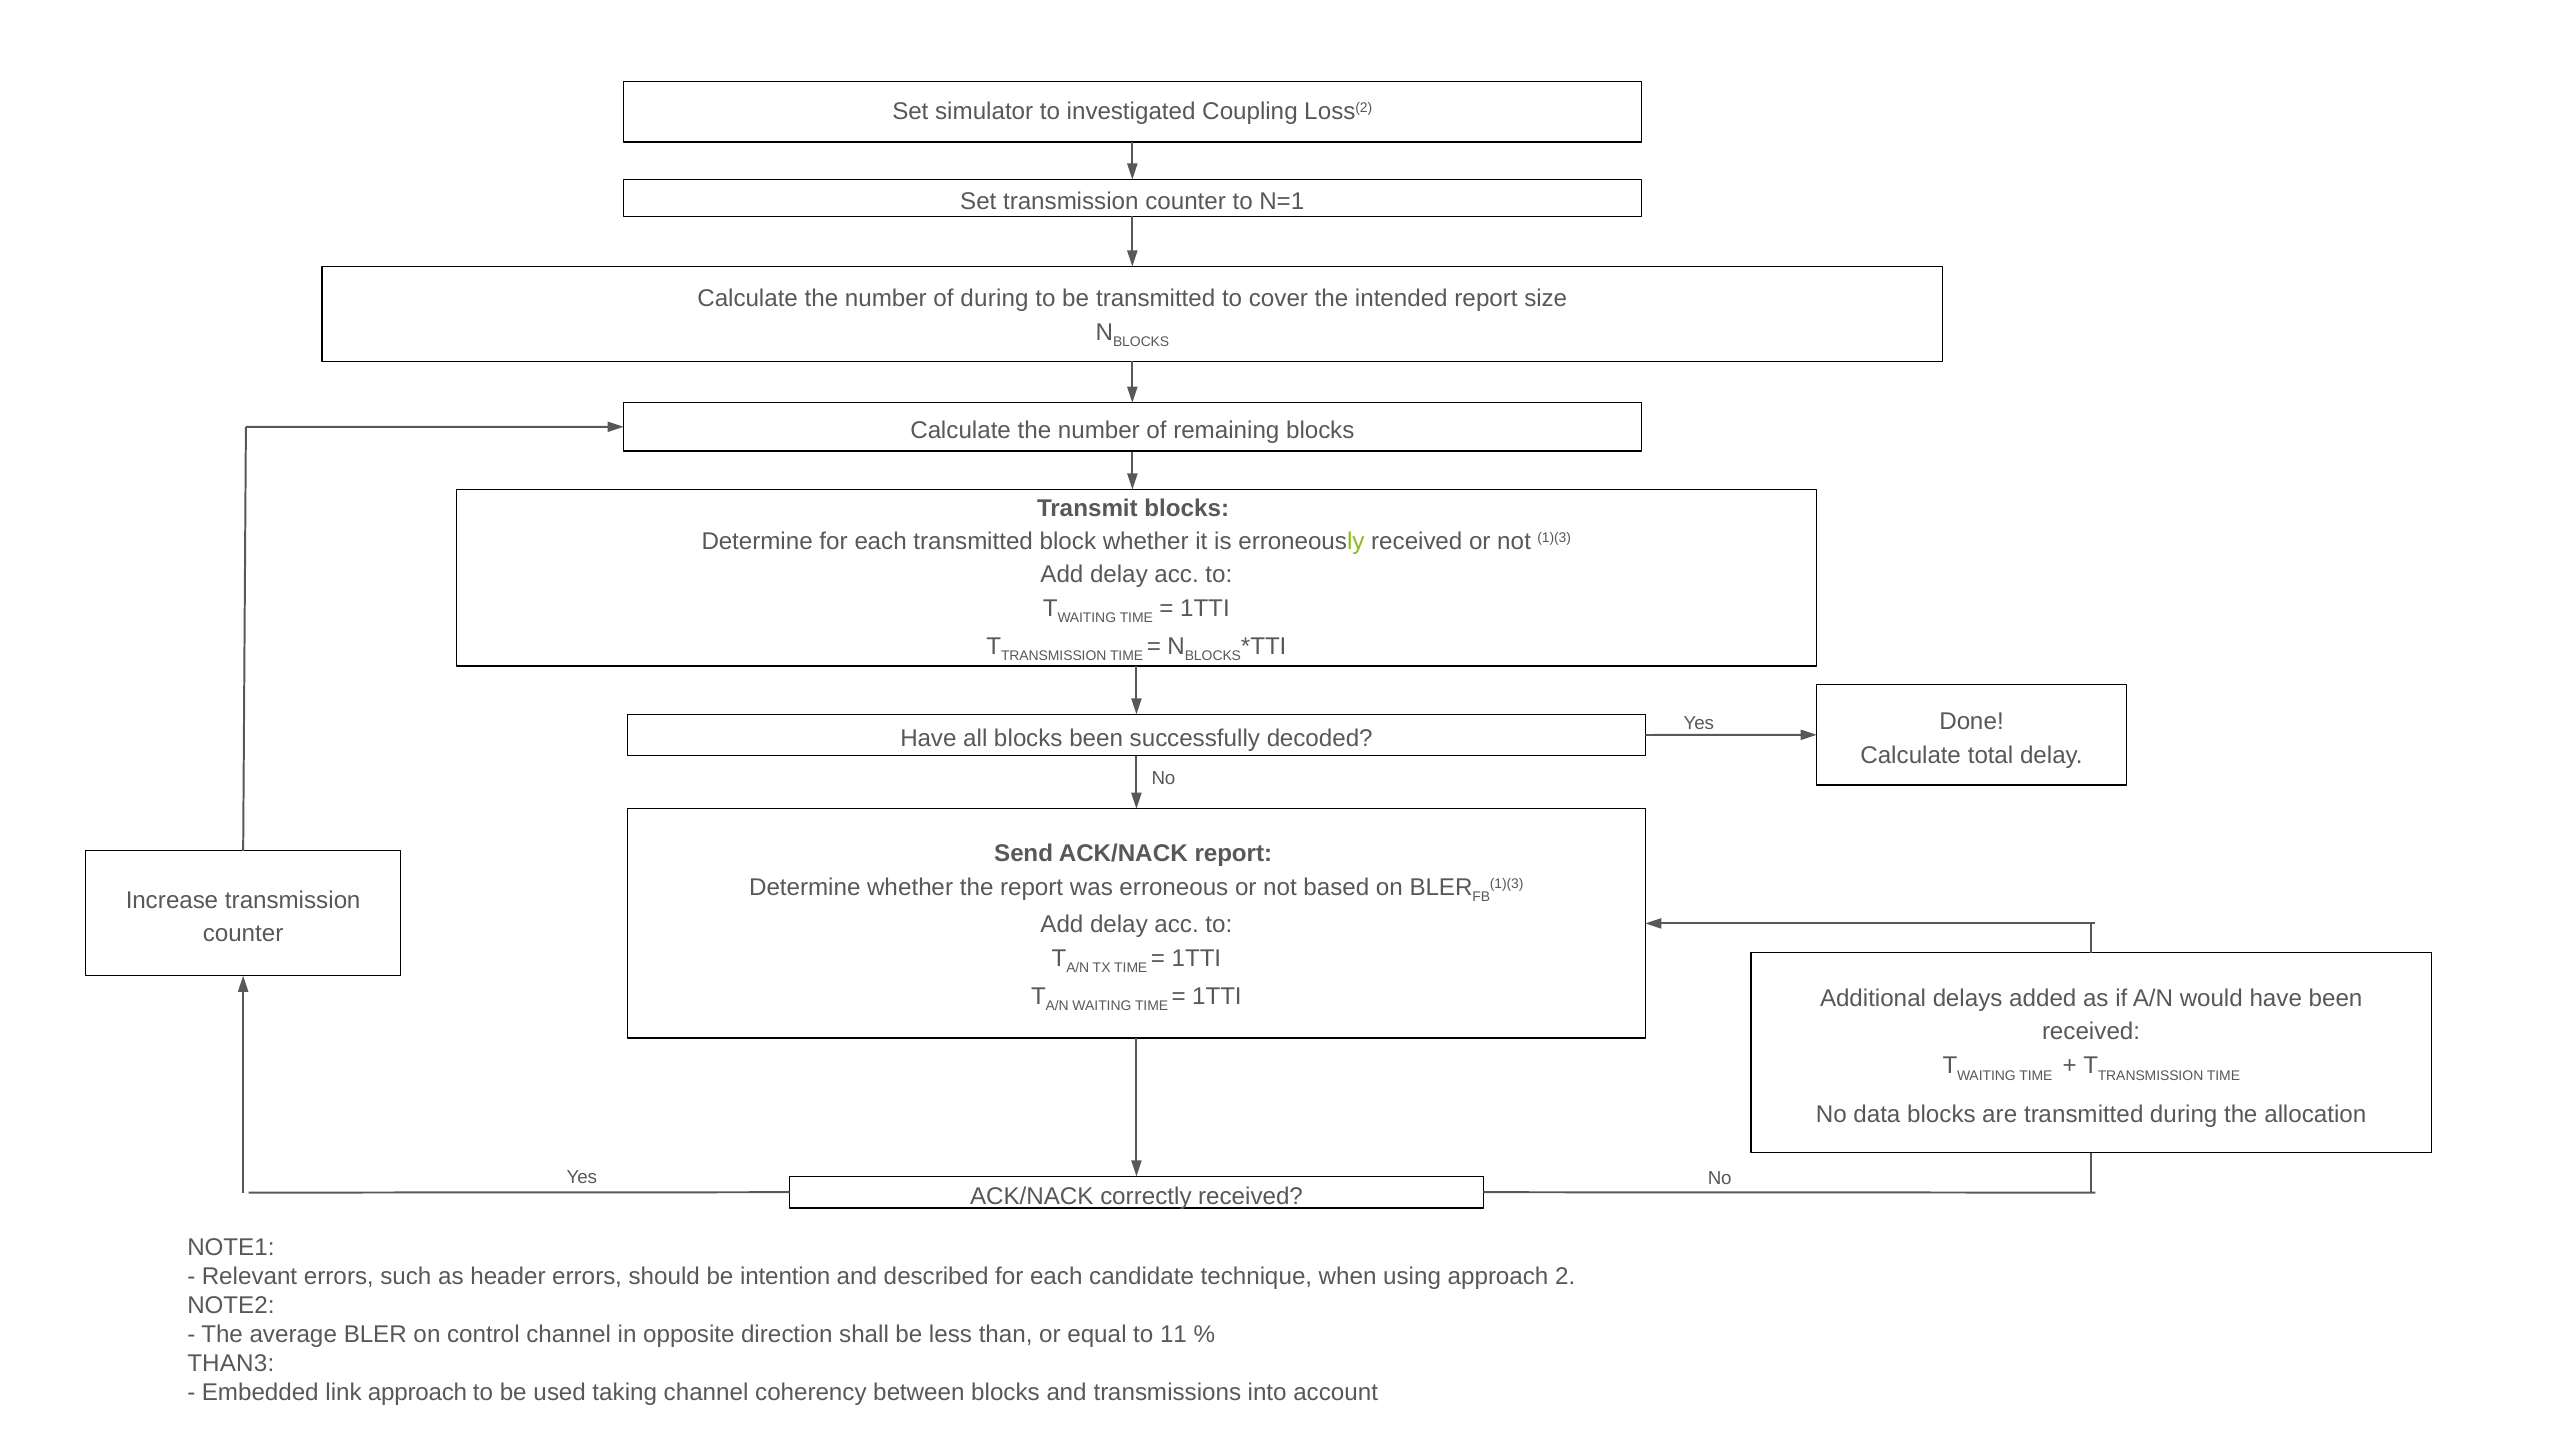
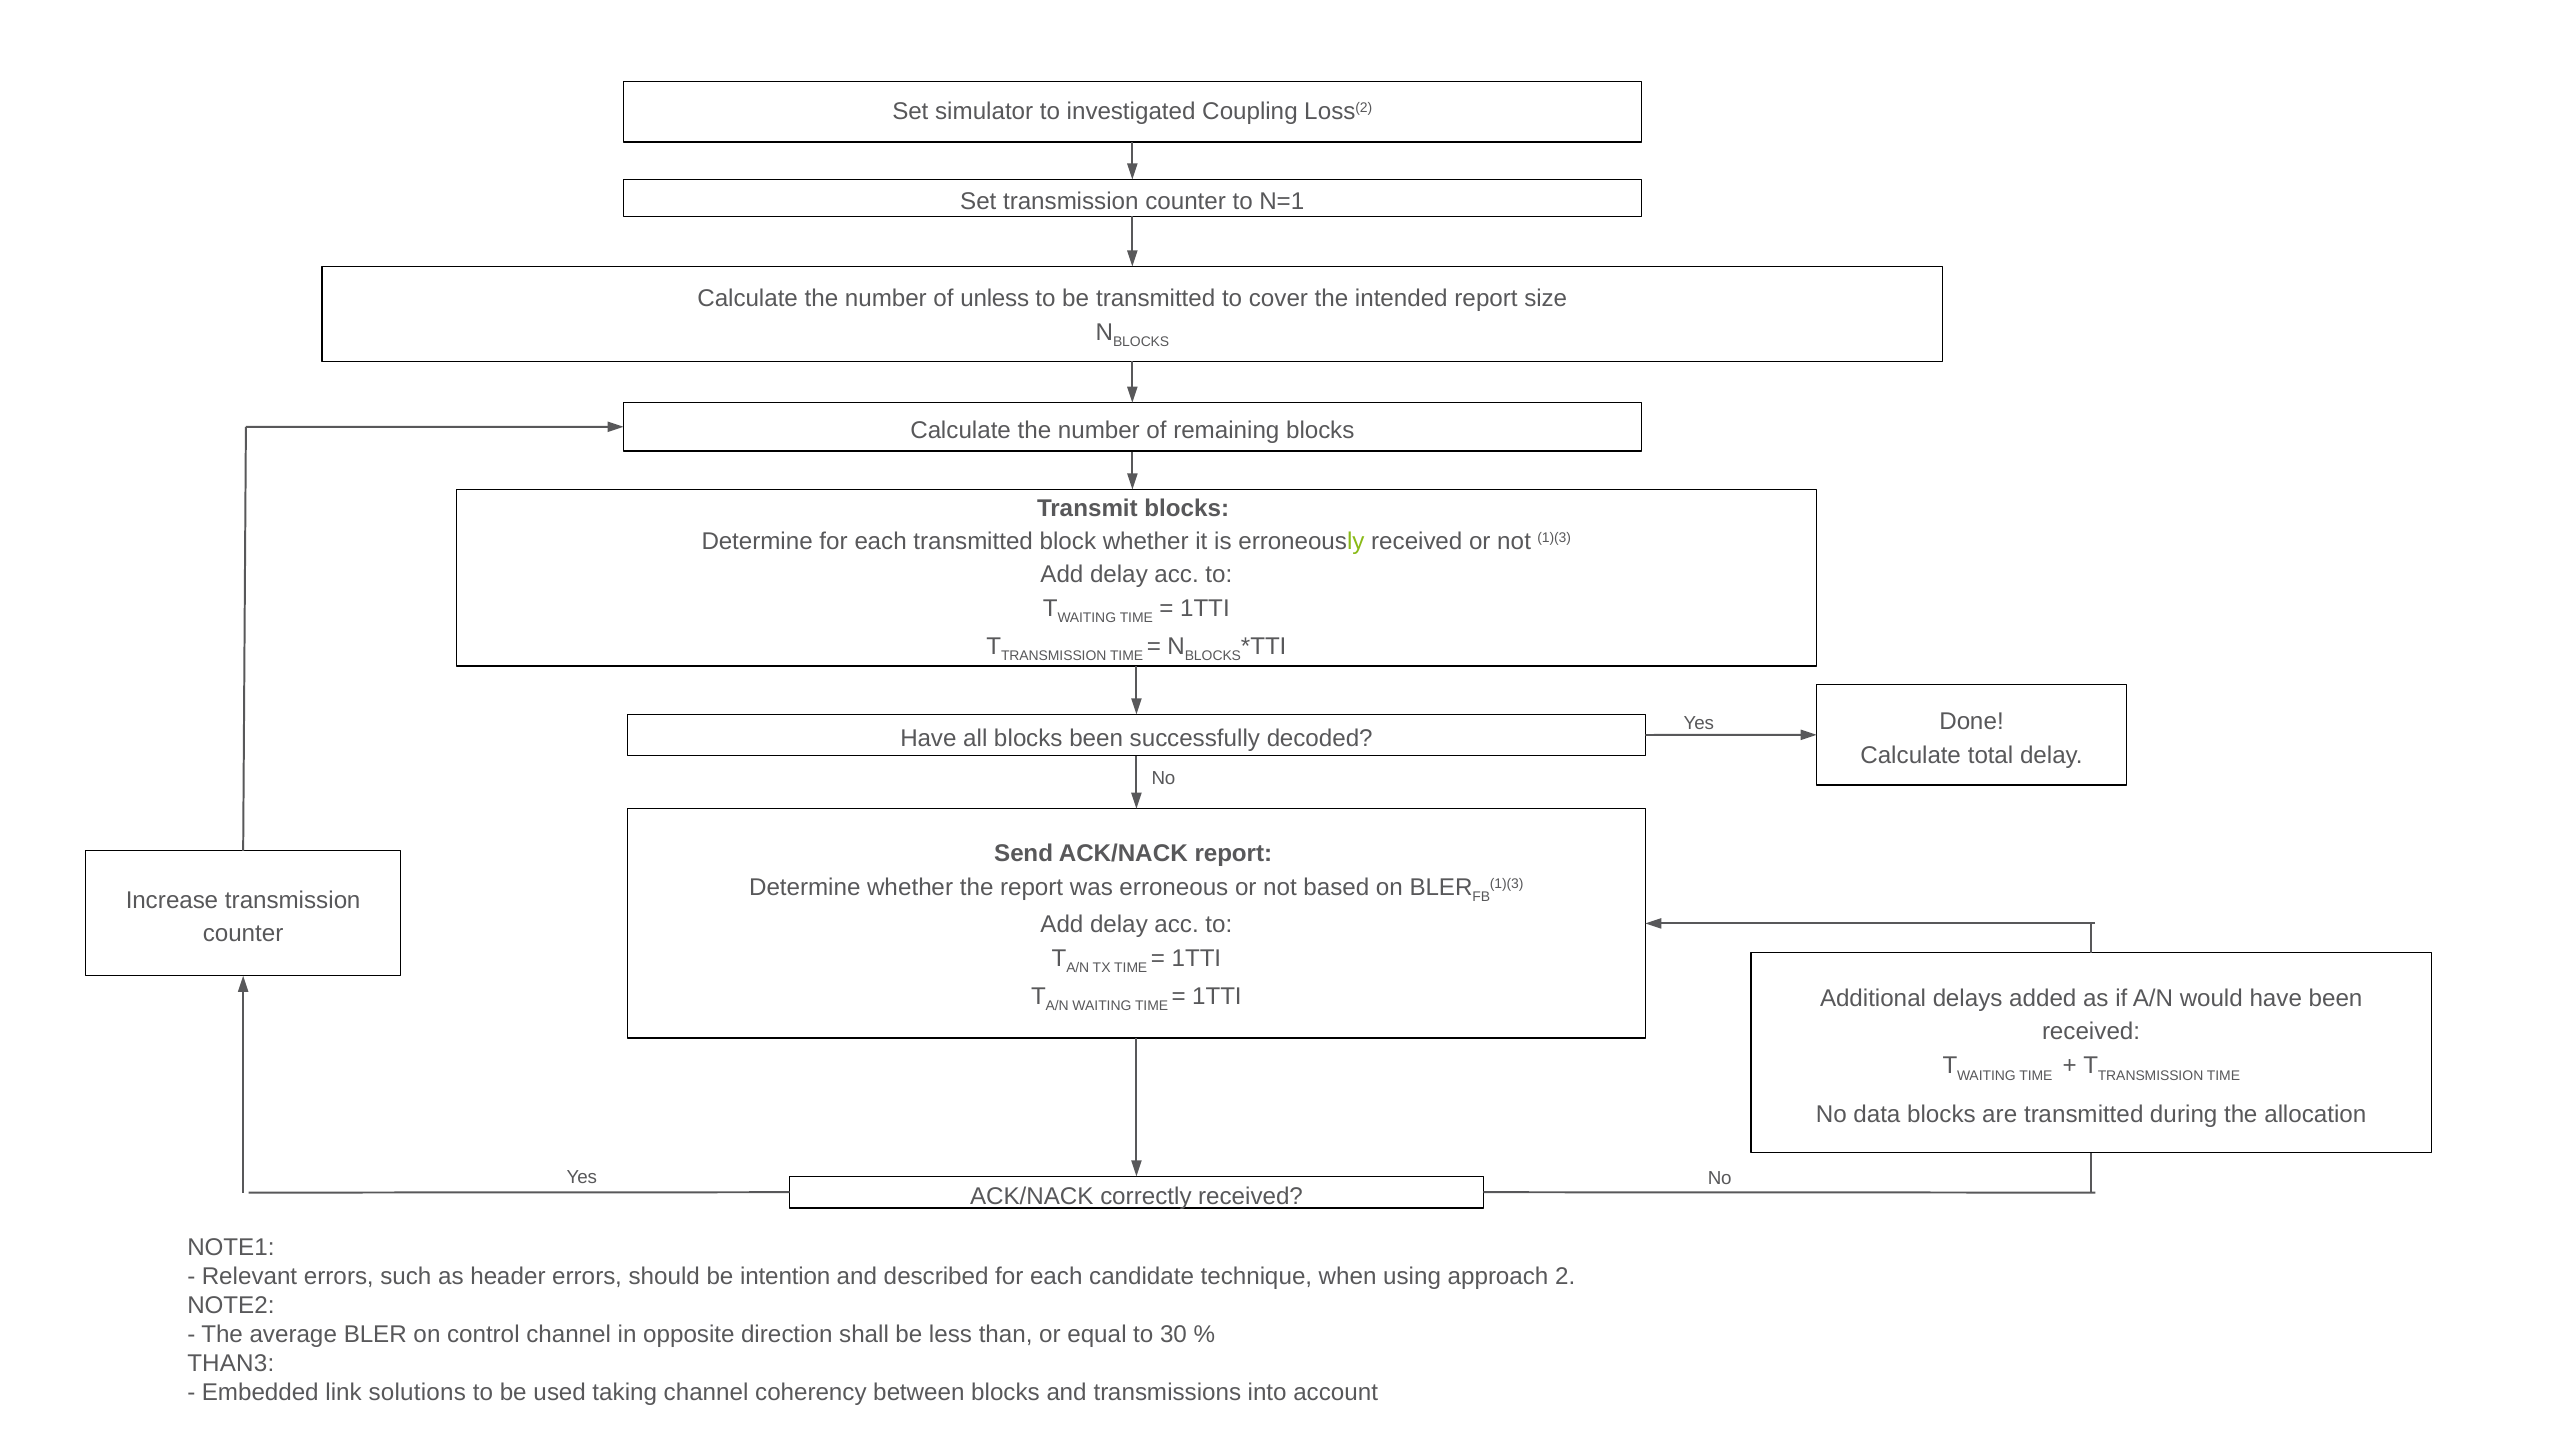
of during: during -> unless (995, 299)
11: 11 -> 30 (1174, 1335)
link approach: approach -> solutions (417, 1393)
